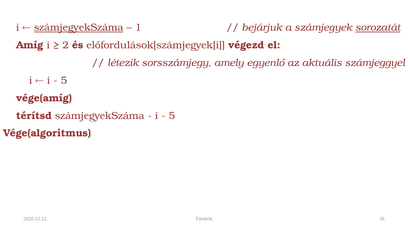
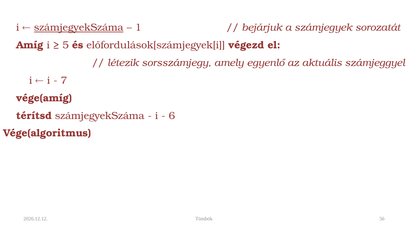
sorozatát underline: present -> none (378, 28)
2: 2 -> 5 (66, 45)
5: 5 -> 7 (64, 81)
5: 5 -> 6 (172, 116)
